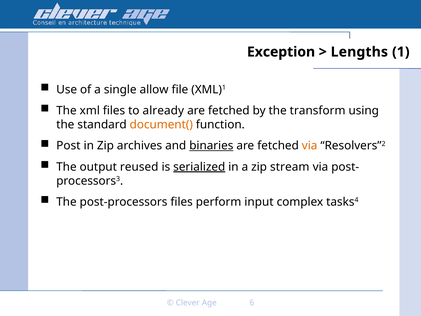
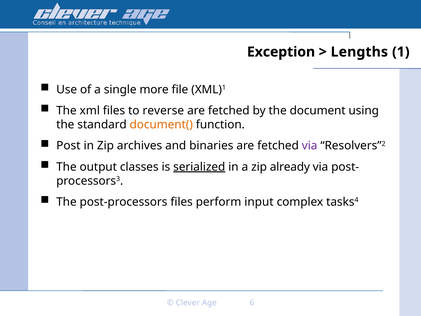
allow: allow -> more (154, 89)
already: already -> reverse (163, 111)
transform: transform -> document (318, 111)
binaries underline: present -> none (211, 146)
via colour: orange -> purple (310, 146)
reused: reused -> classes (139, 167)
stream: stream -> already (290, 167)
